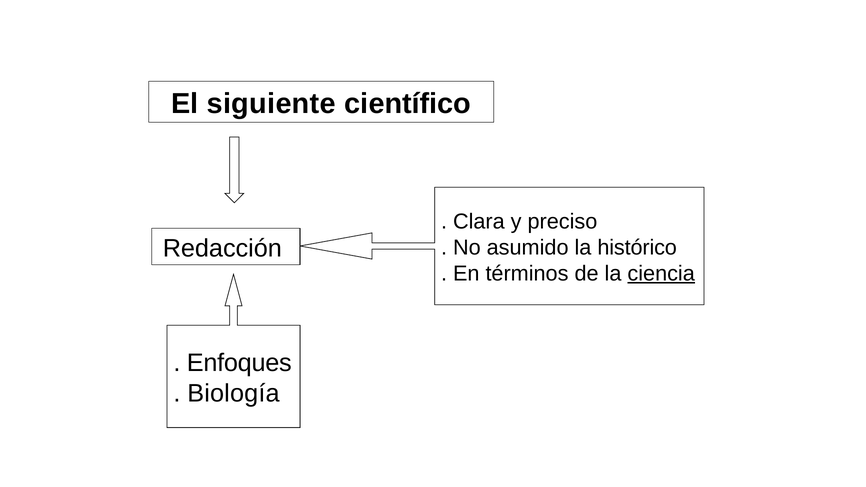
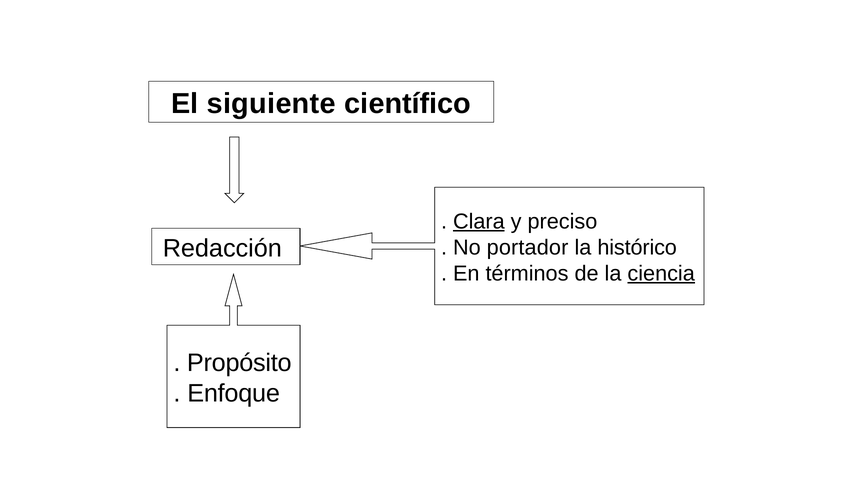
Clara underline: none -> present (479, 222)
asumido: asumido -> portador (528, 248)
Enfoques: Enfoques -> Propósito (239, 363)
Biología: Biología -> Enfoque (234, 393)
